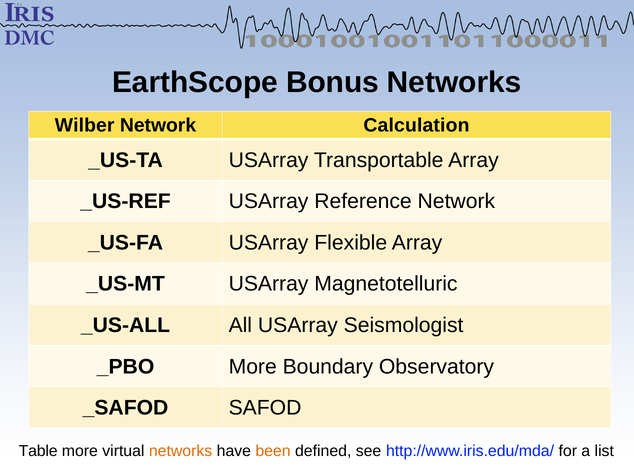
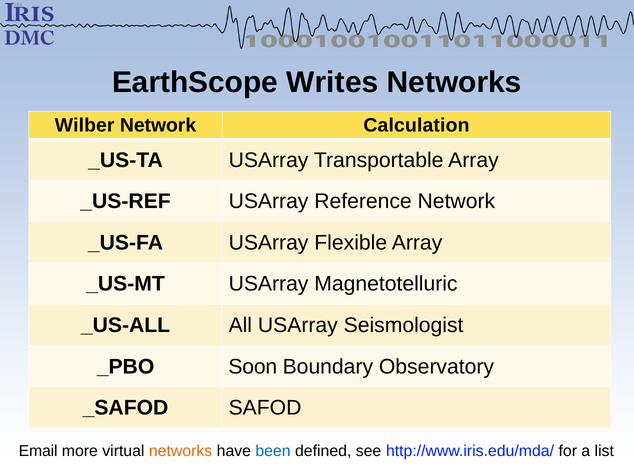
Bonus: Bonus -> Writes (332, 82)
More: More -> Soon (253, 367)
Table: Table -> Email (38, 451)
been colour: orange -> blue (273, 451)
